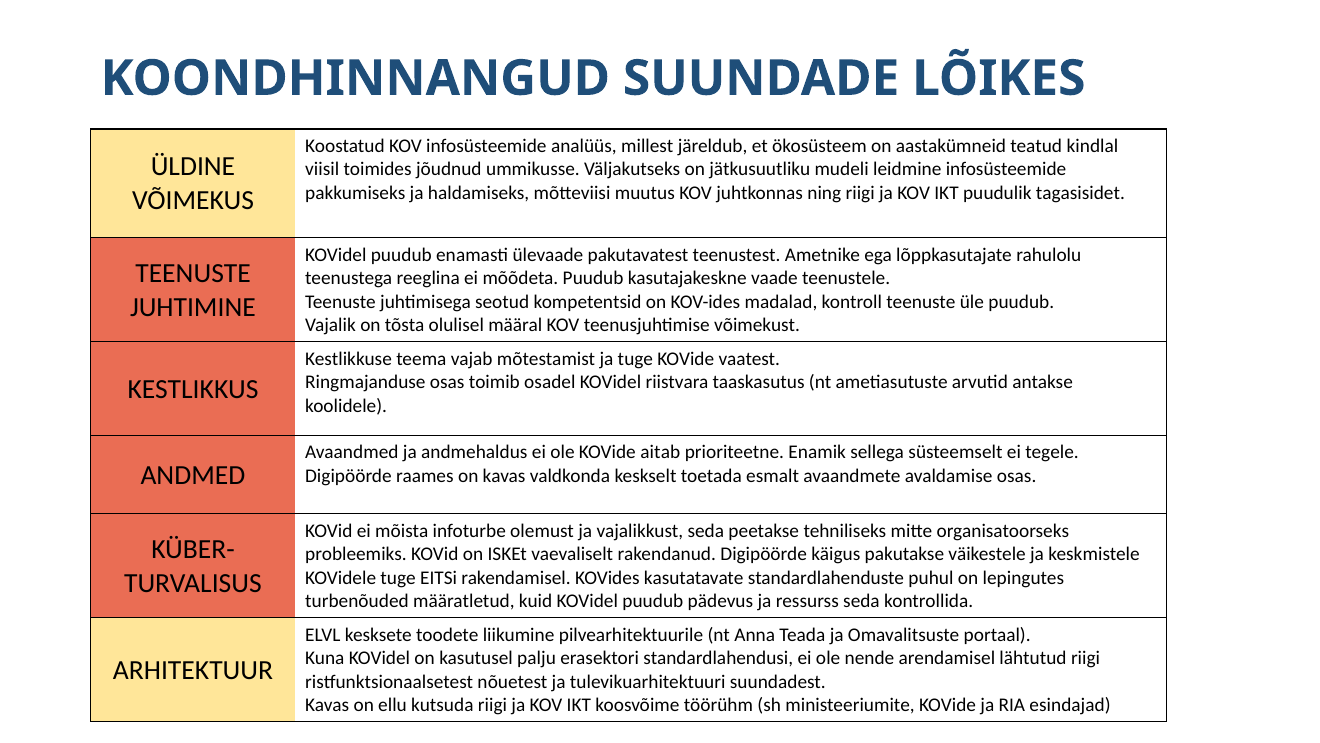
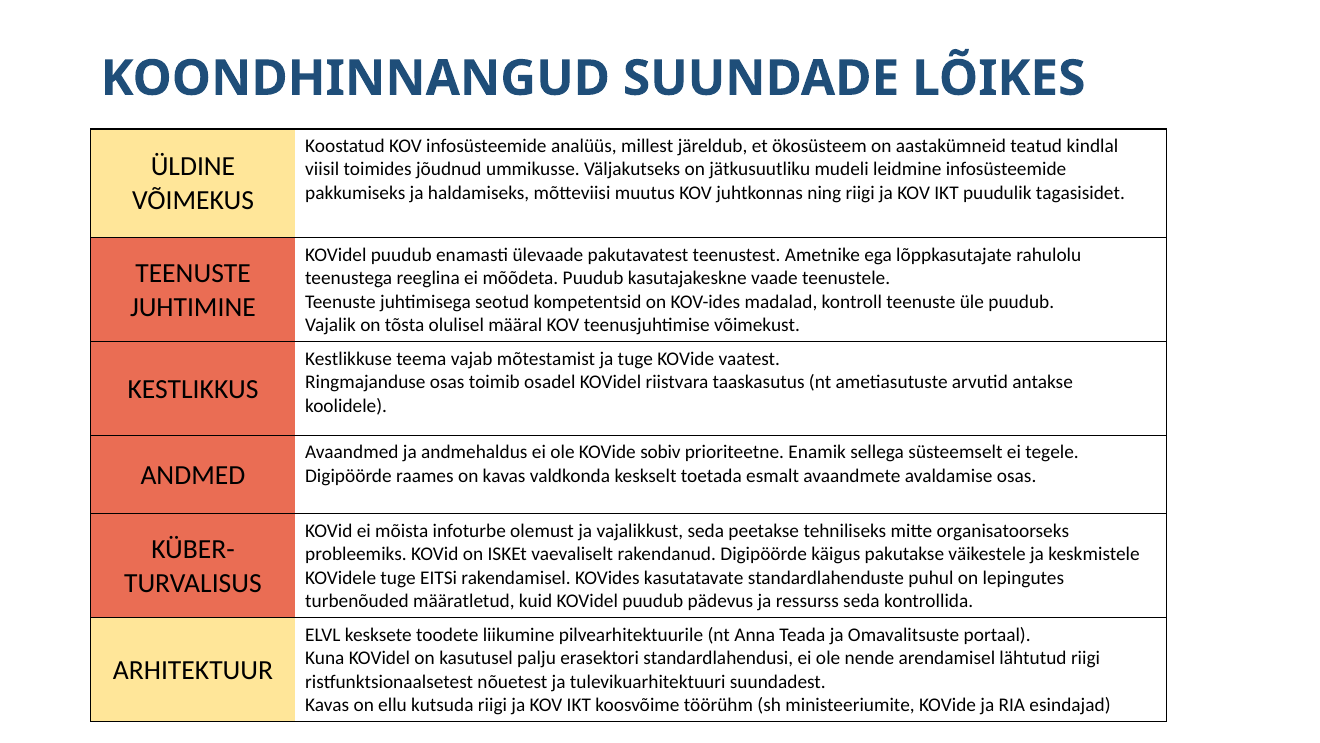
aitab: aitab -> sobiv (660, 452)
